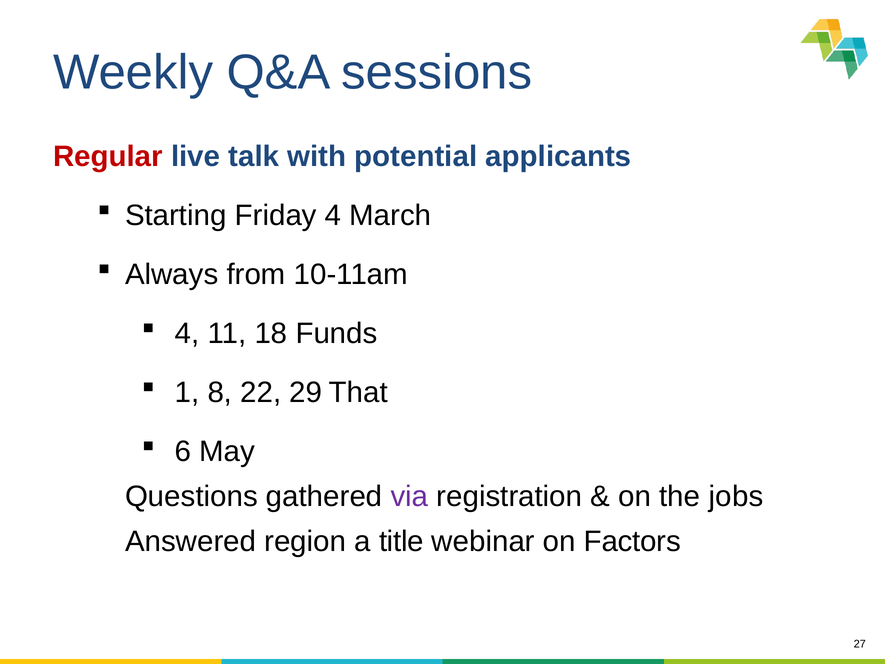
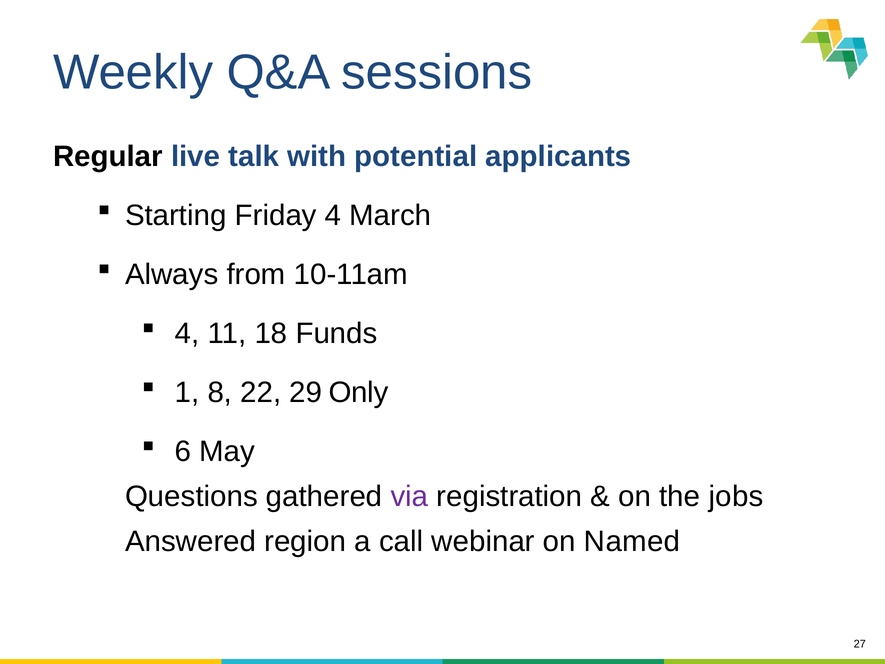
Regular colour: red -> black (108, 157)
That: That -> Only (358, 393)
title: title -> call (401, 541)
Factors: Factors -> Named (632, 541)
